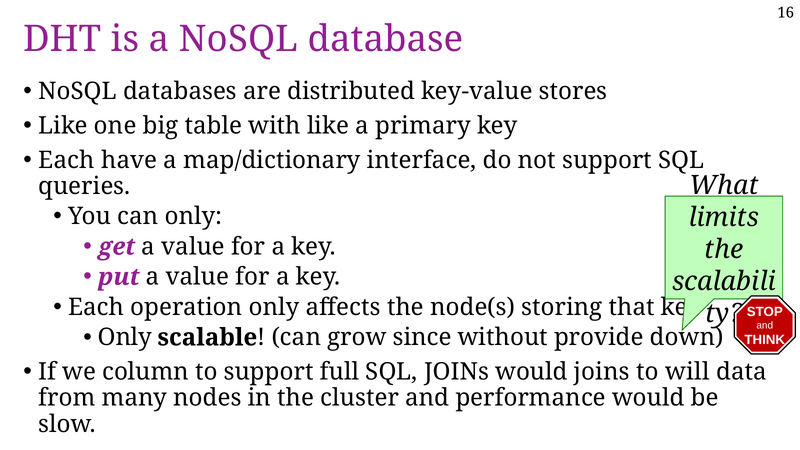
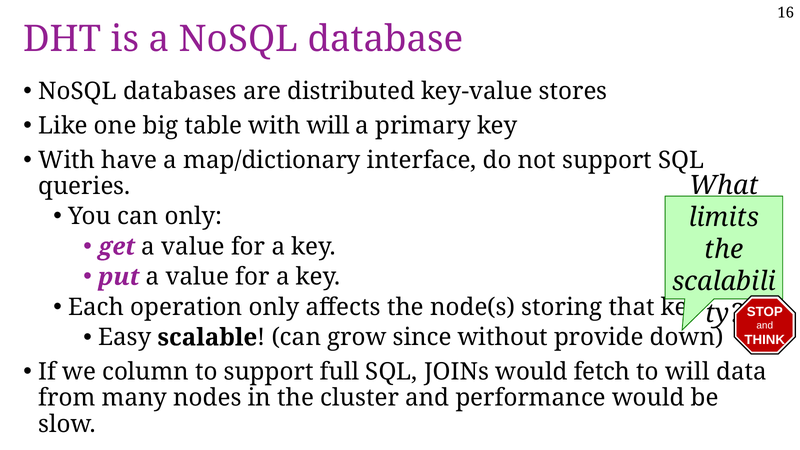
with like: like -> will (328, 126)
Each: Each -> With (67, 160)
Only: Only -> Easy (125, 337)
would joins: joins -> fetch (602, 372)
